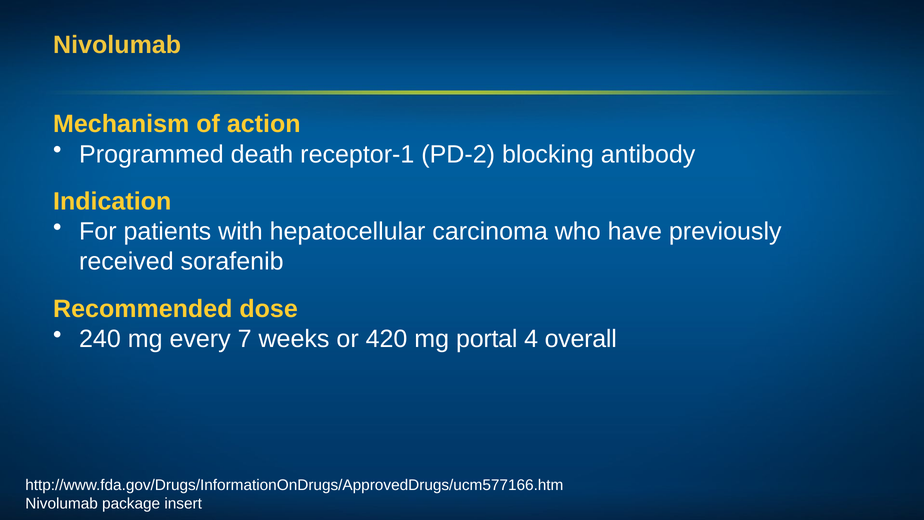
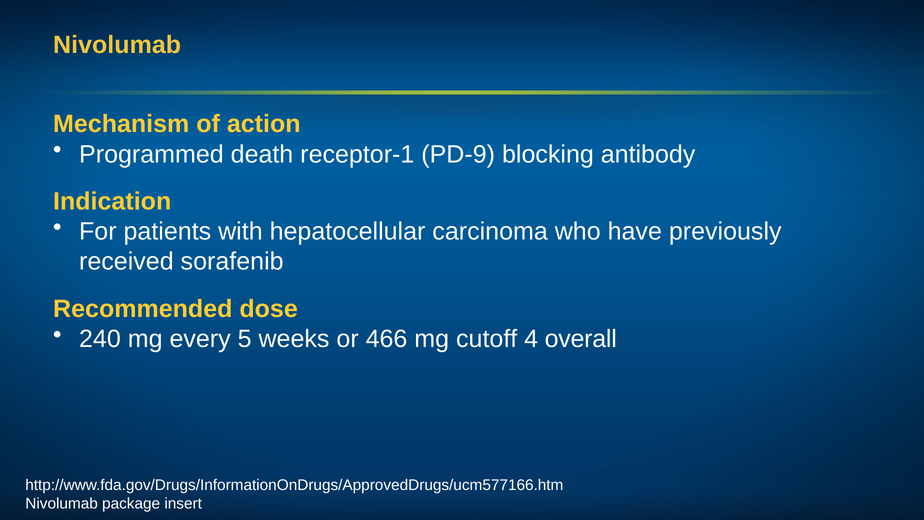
PD-2: PD-2 -> PD-9 (458, 154)
7: 7 -> 5 (245, 339)
420: 420 -> 466 (387, 339)
portal: portal -> cutoff (487, 339)
